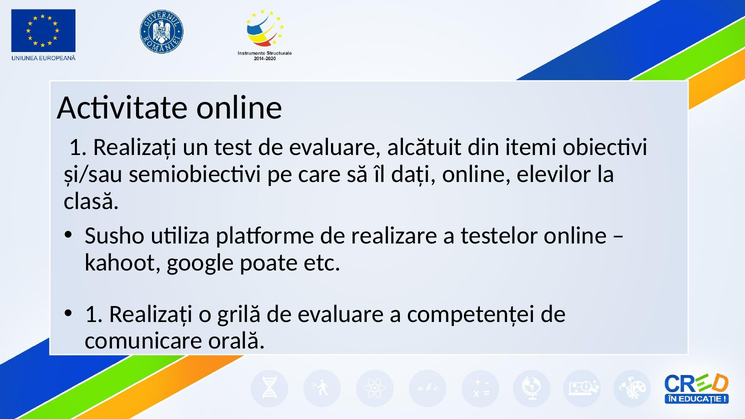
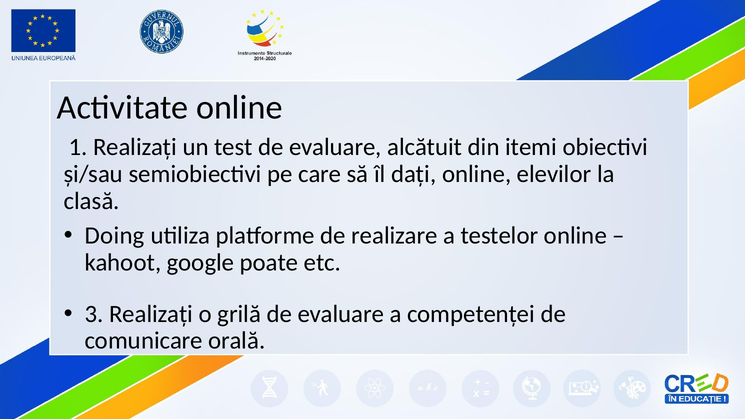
Susho: Susho -> Doing (115, 236)
1: 1 -> 3 (94, 314)
